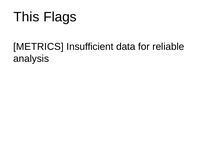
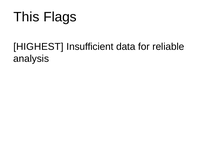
METRICS: METRICS -> HIGHEST (38, 47)
